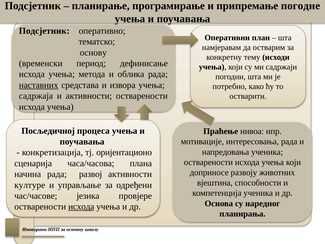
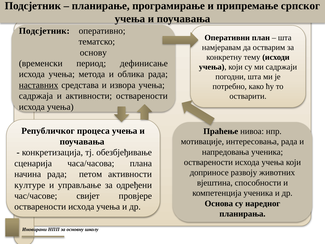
погодне: погодне -> српског (300, 6)
Посљедичној: Посљедичној -> Републичког (48, 131)
оријентационо: оријентационо -> обезбјеђивање (124, 152)
развој: развој -> петом (91, 174)
језика: језика -> свијет (88, 196)
исхода underline: present -> none (81, 207)
